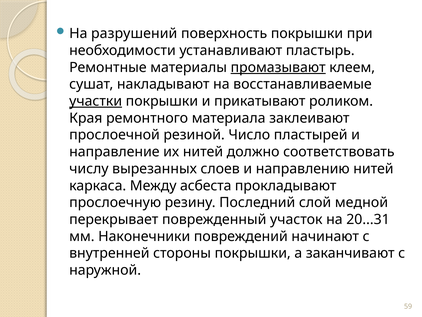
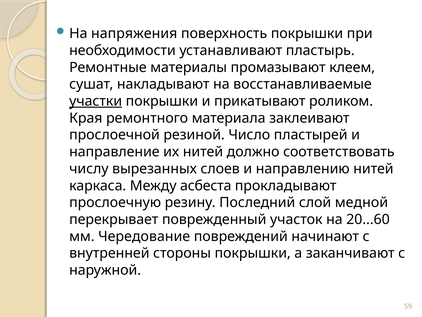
разрушений: разрушений -> напряжения (134, 34)
промазывают underline: present -> none (278, 67)
20...31: 20...31 -> 20...60 (368, 219)
Наконечники: Наконечники -> Чередование (144, 236)
